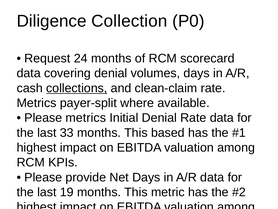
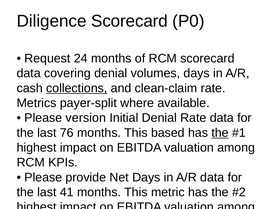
Diligence Collection: Collection -> Scorecard (129, 21)
Please metrics: metrics -> version (86, 118)
33: 33 -> 76 (67, 132)
the underline: none -> present (220, 132)
19: 19 -> 41 (67, 192)
